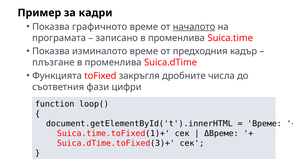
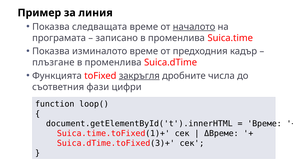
кадри: кадри -> линия (96, 13)
графичното: графичното -> следващата (100, 27)
закръгля underline: none -> present (139, 76)
